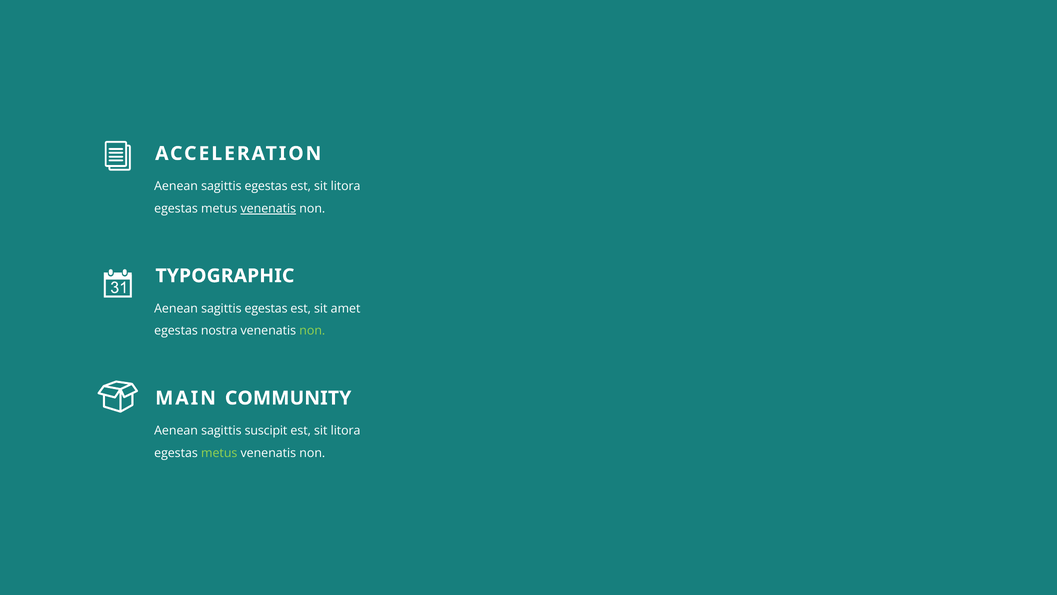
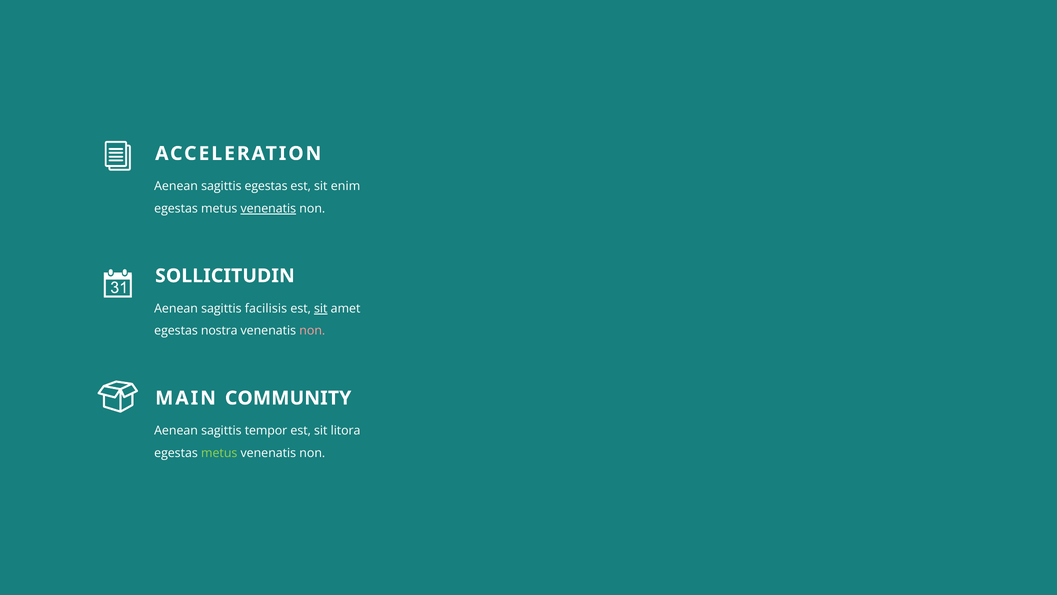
litora: litora -> enim (346, 186)
TYPOGRAPHIC: TYPOGRAPHIC -> SOLLICITUDIN (225, 276)
egestas: egestas -> facilisis (266, 308)
sit underline: none -> present (321, 308)
non colour: light green -> pink (312, 331)
suscipit: suscipit -> tempor (266, 431)
